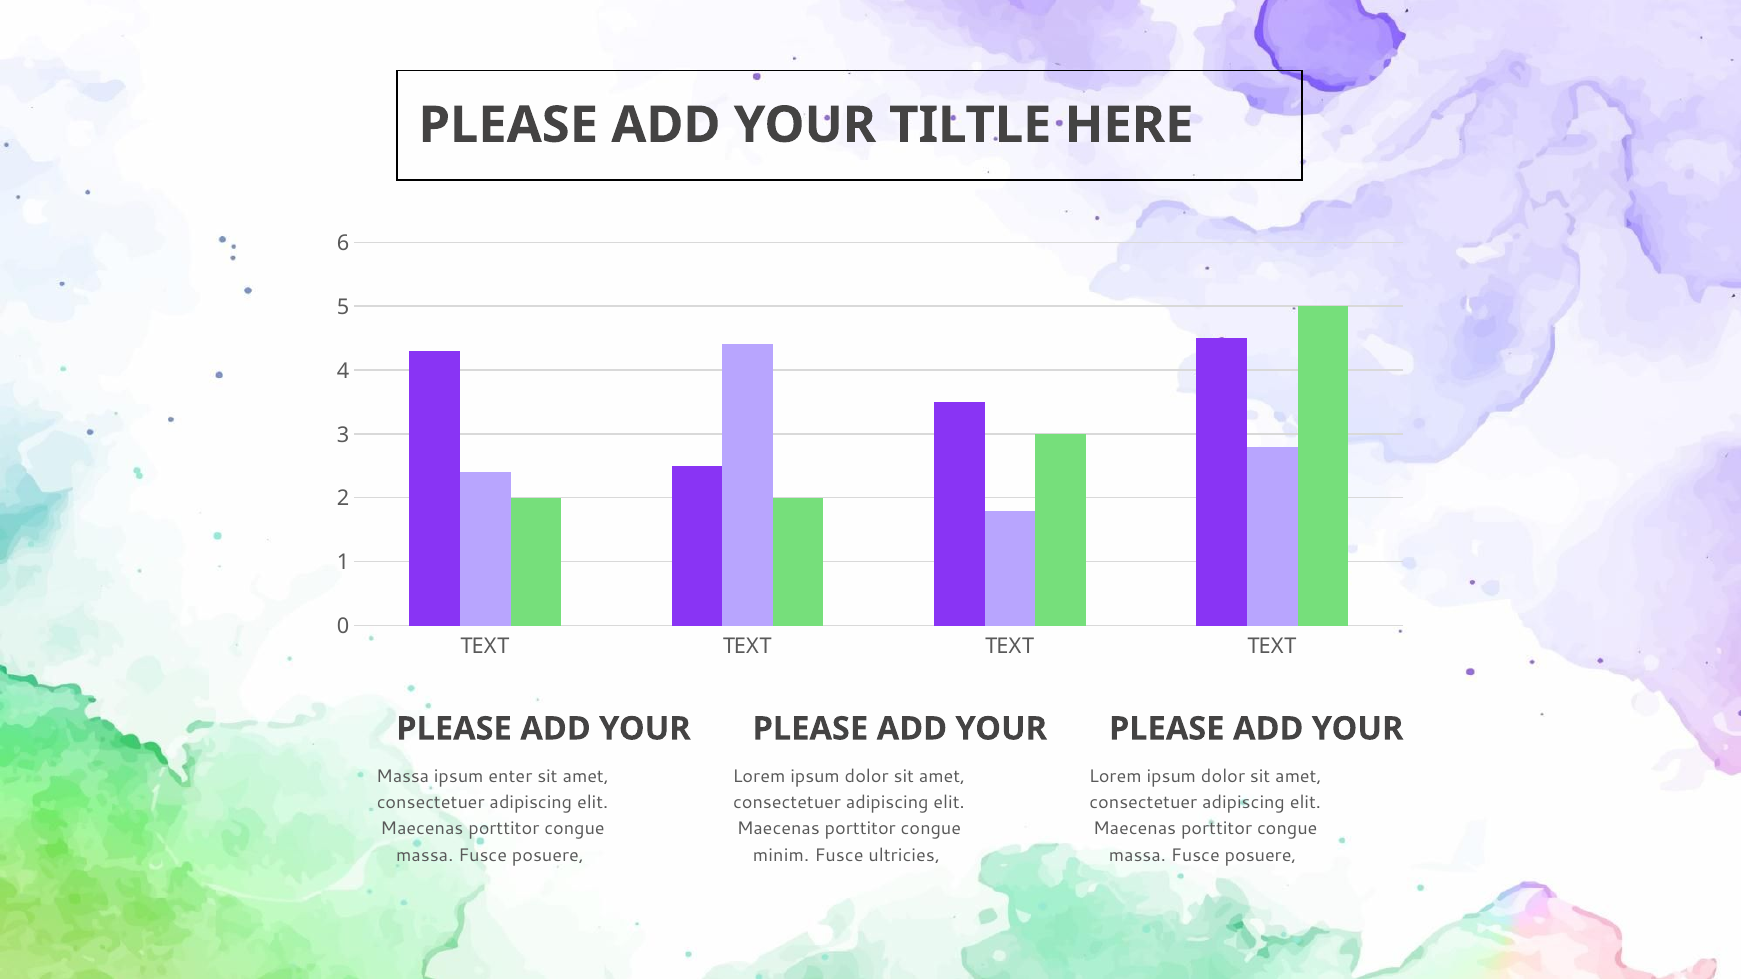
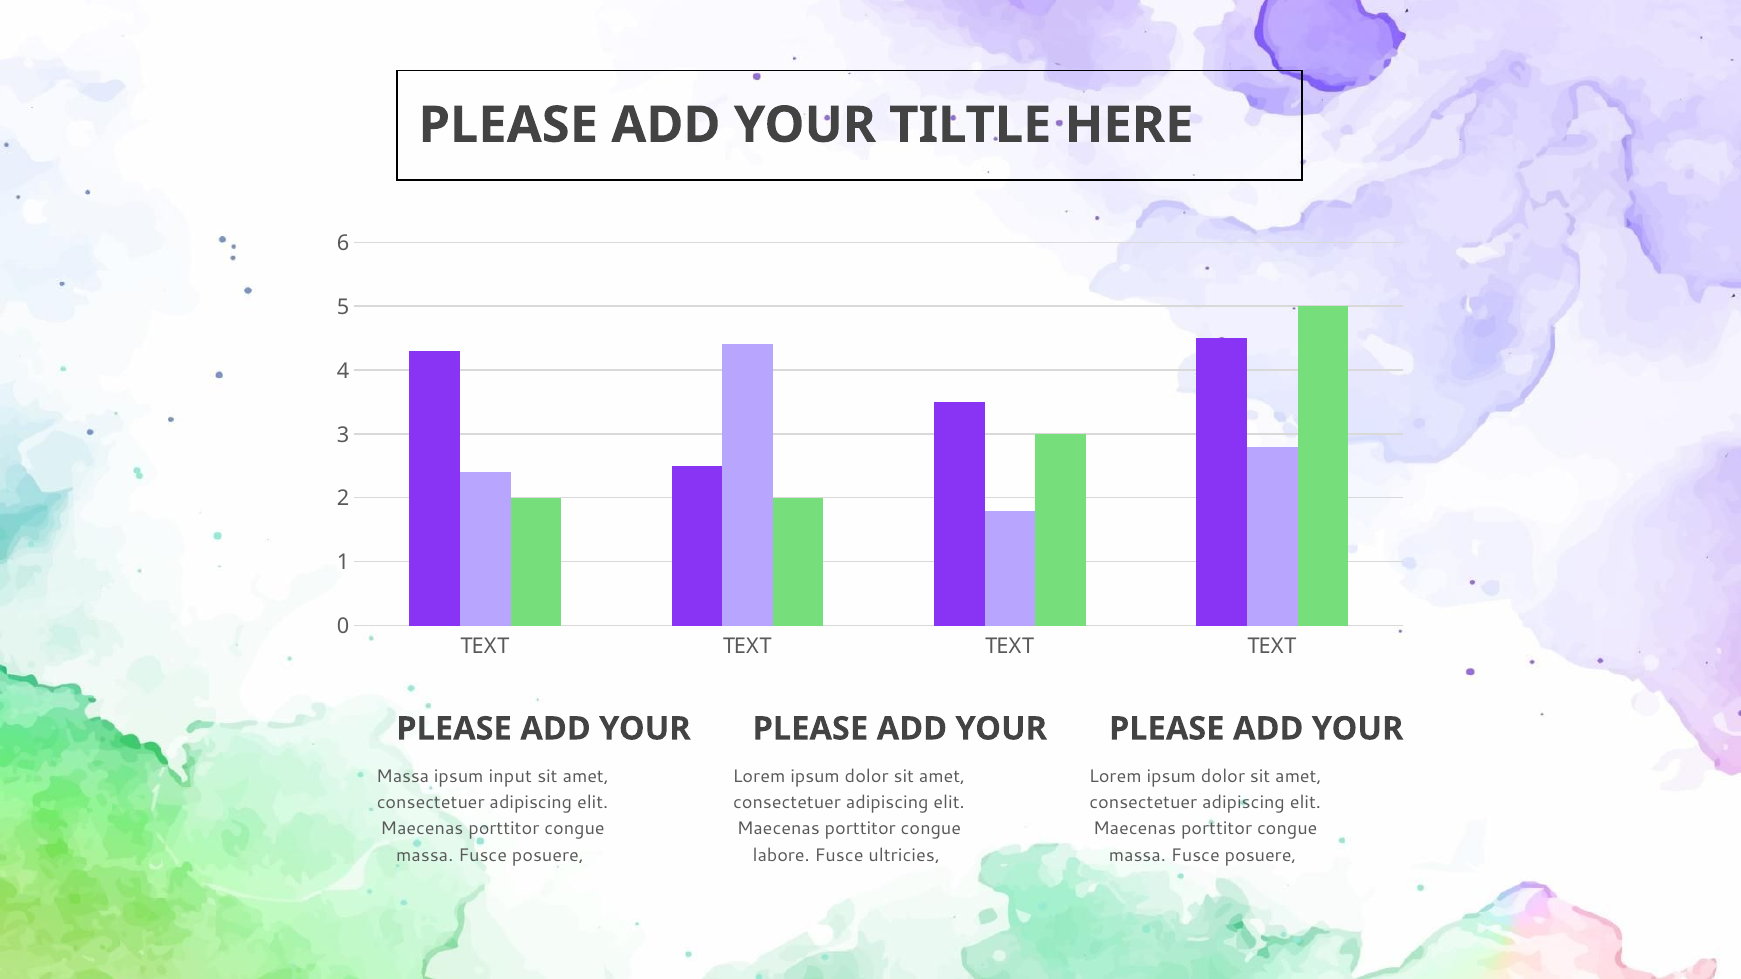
enter: enter -> input (510, 777)
minim: minim -> labore (781, 855)
